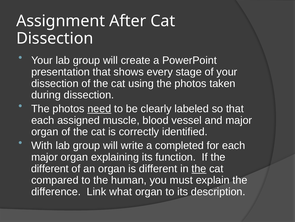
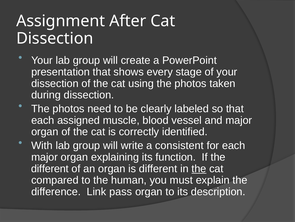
need underline: present -> none (99, 108)
completed: completed -> consistent (179, 145)
what: what -> pass (121, 191)
